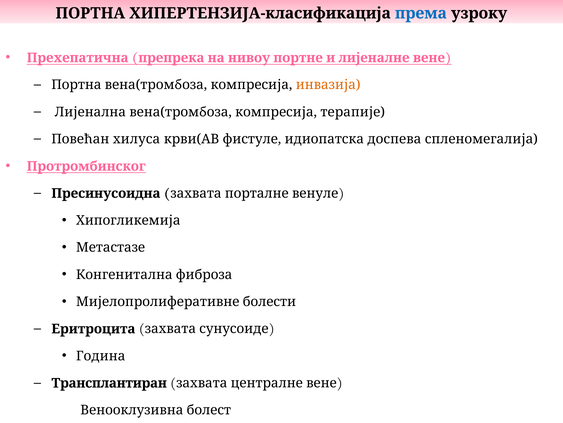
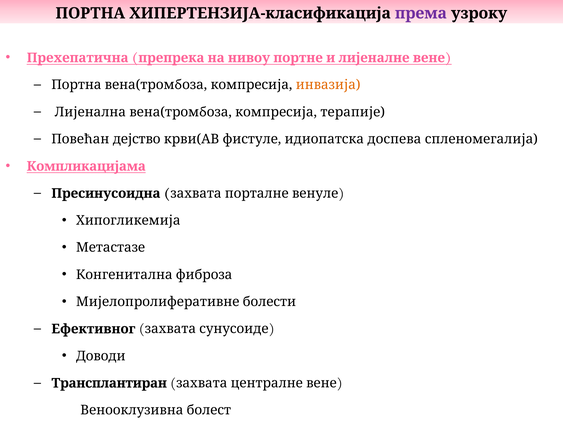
према colour: blue -> purple (421, 13)
хилуса: хилуса -> дејство (137, 139)
Протромбинског: Протромбинског -> Компликацијама (86, 166)
Еритроцита: Еритроцита -> Ефективног (93, 328)
Година: Година -> Доводи (101, 355)
